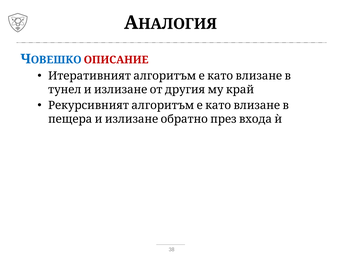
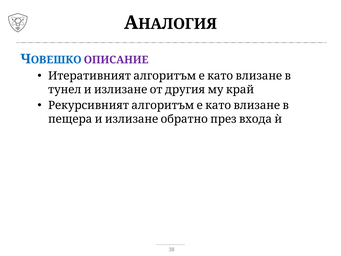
ОПИСАНИЕ colour: red -> purple (116, 60)
